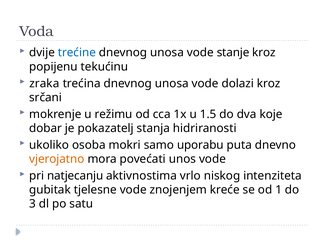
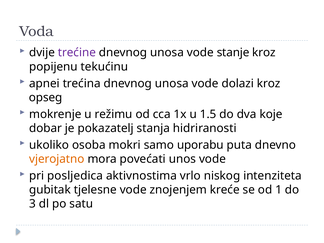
trećine colour: blue -> purple (77, 53)
zraka: zraka -> apnei (44, 83)
srčani: srčani -> opseg (46, 97)
natjecanju: natjecanju -> posljedica (75, 176)
